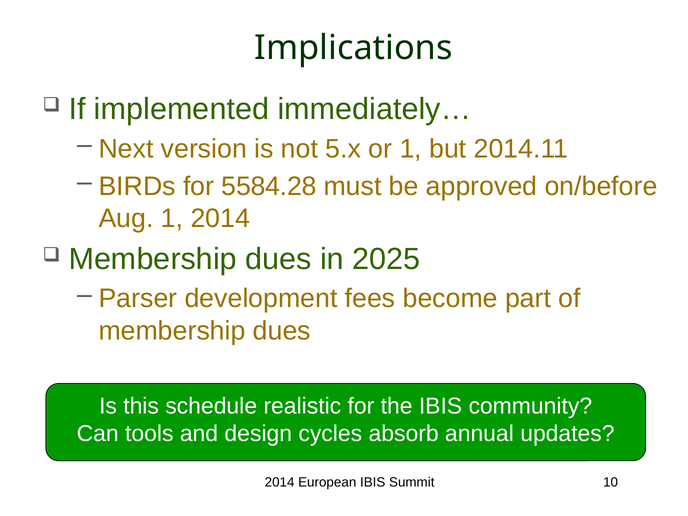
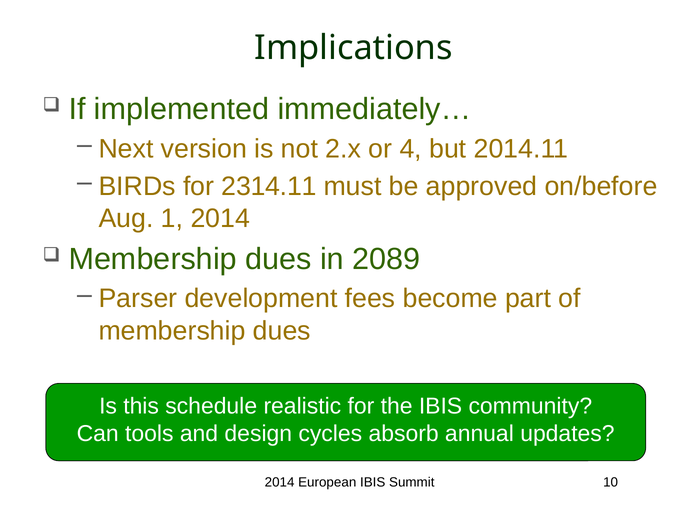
5.x: 5.x -> 2.x (343, 149)
or 1: 1 -> 4 (411, 149)
5584.28: 5584.28 -> 2314.11 (269, 186)
2025: 2025 -> 2089 (386, 259)
